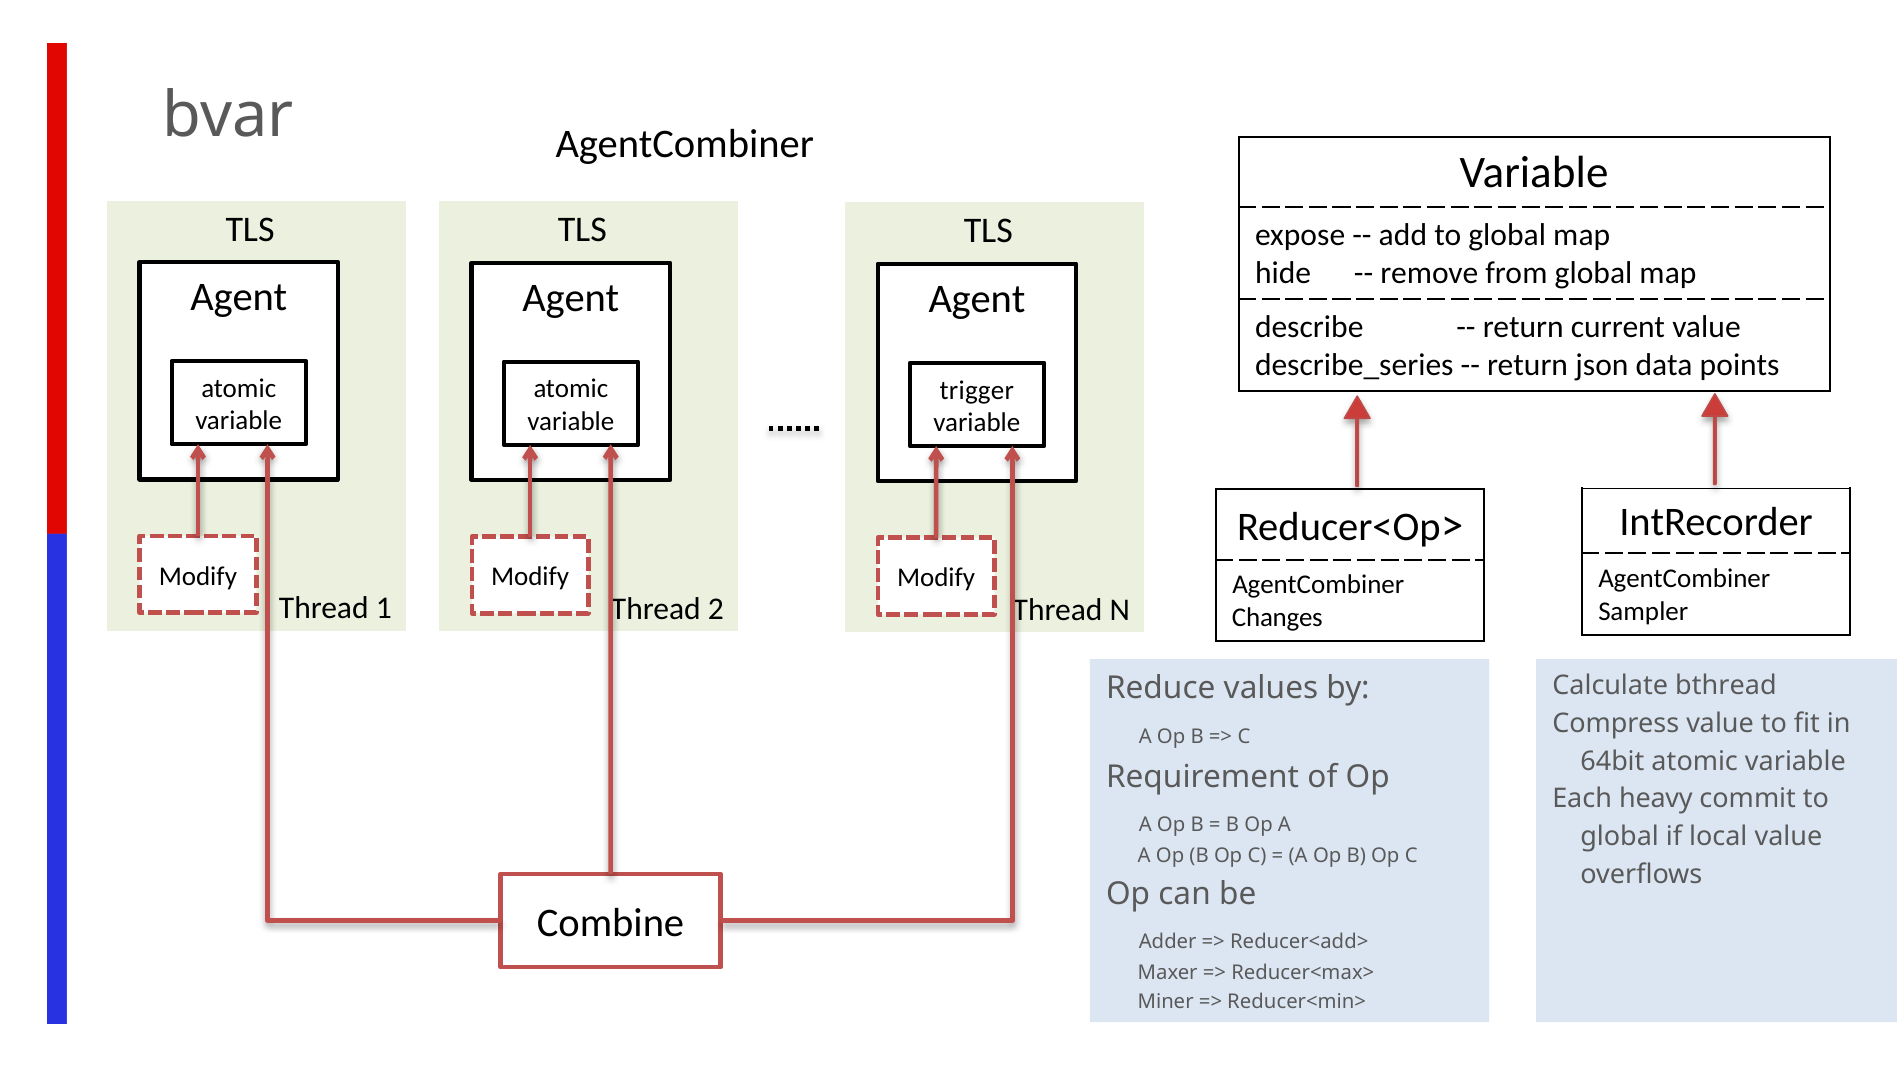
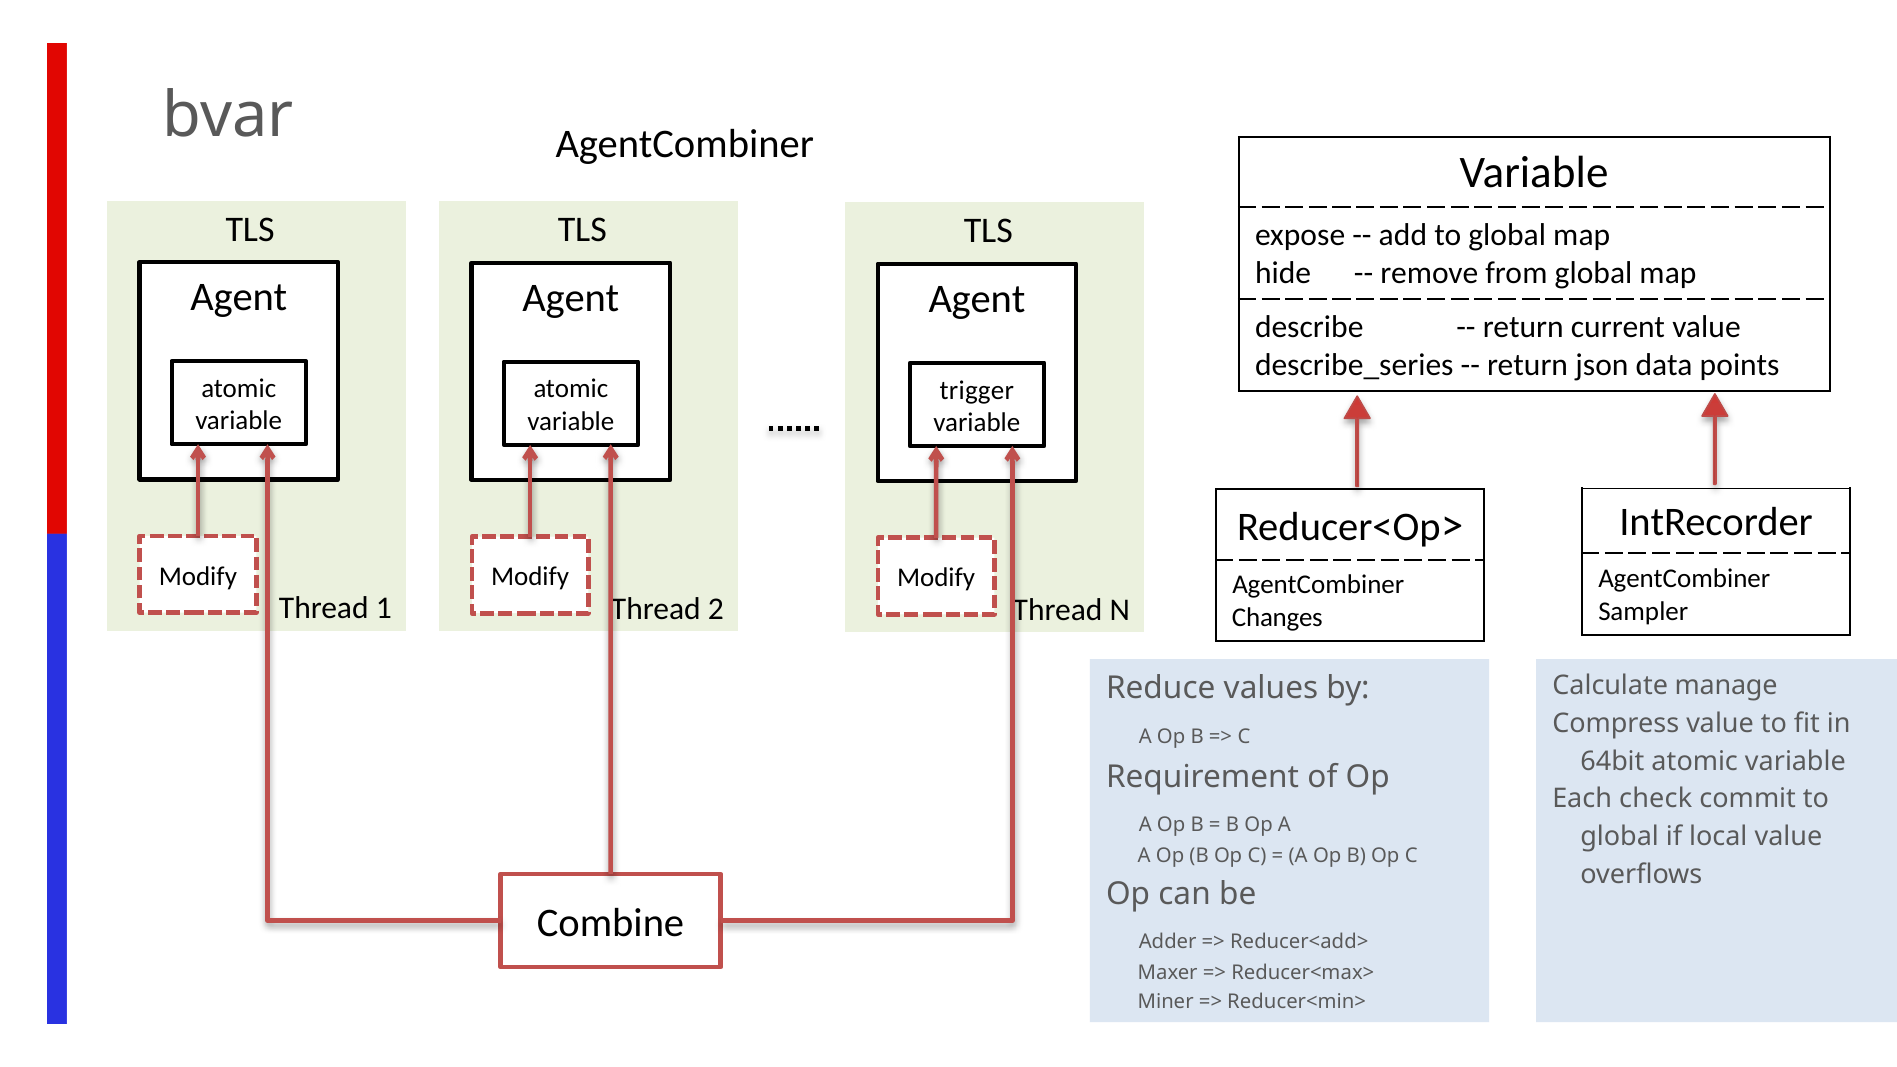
bthread: bthread -> manage (1726, 685)
heavy: heavy -> check (1656, 799)
